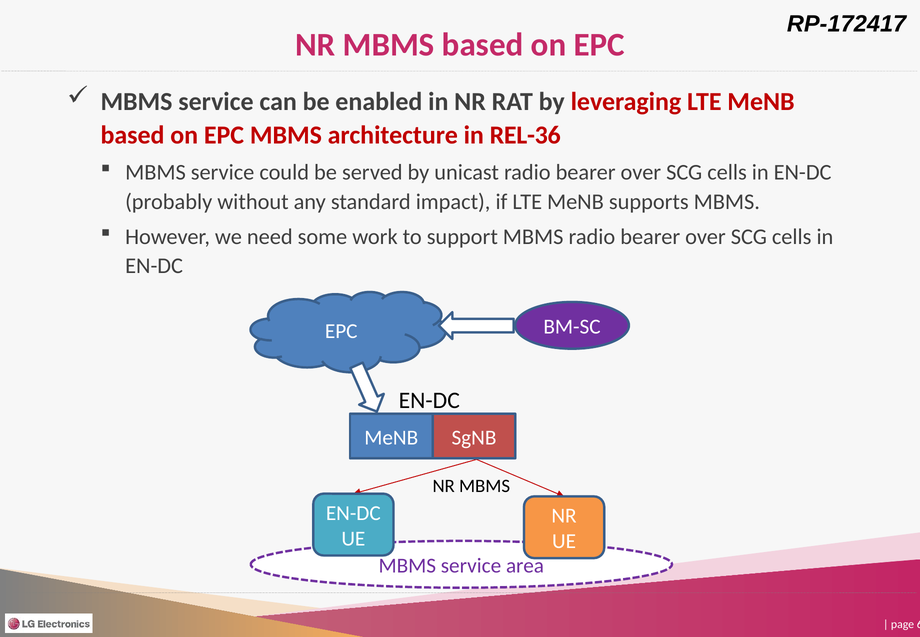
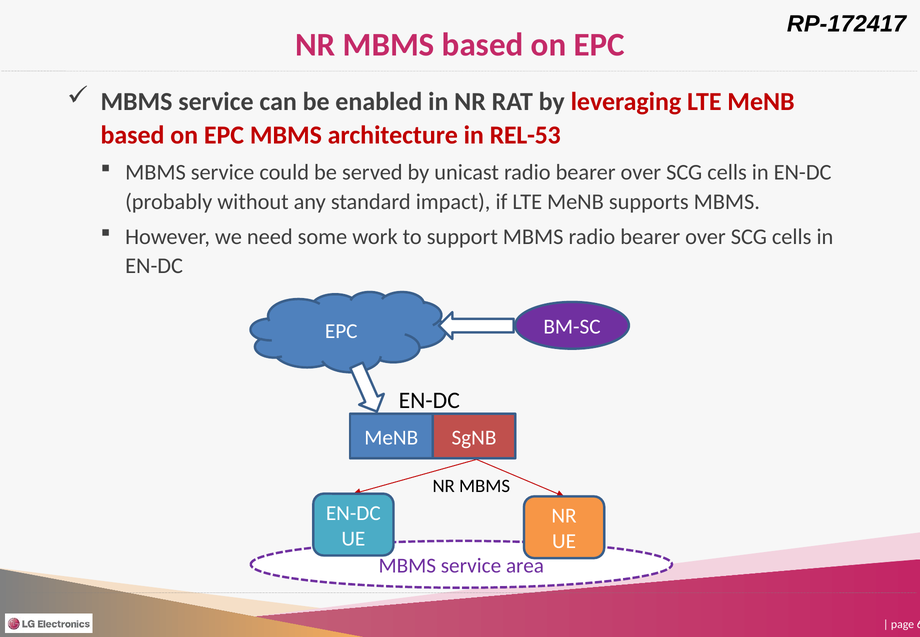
REL-36: REL-36 -> REL-53 (525, 135)
